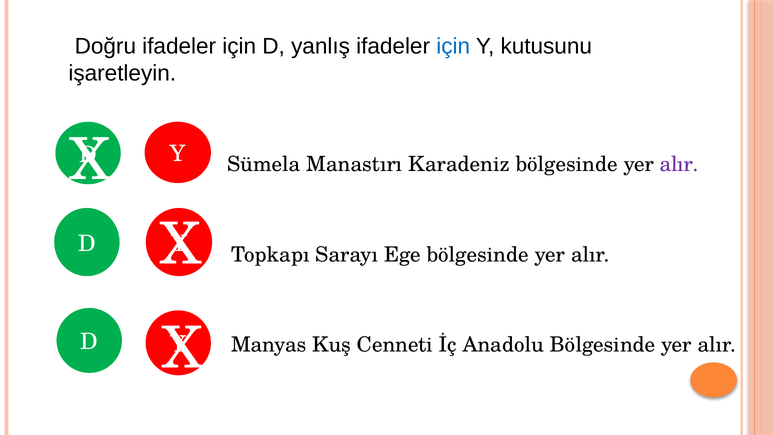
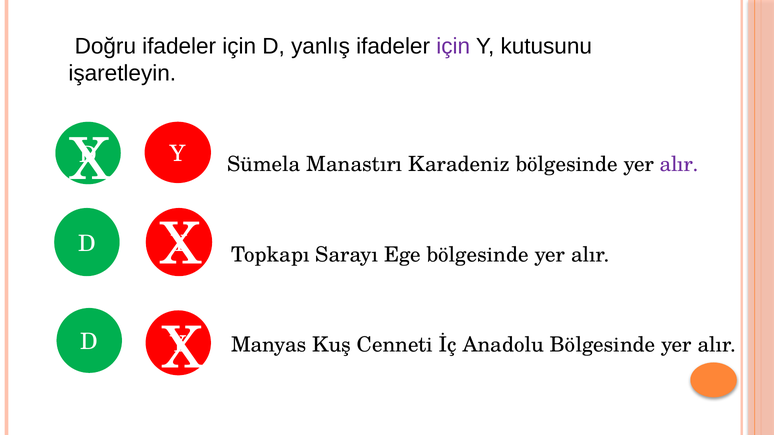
için colour: blue -> purple (453, 46)
